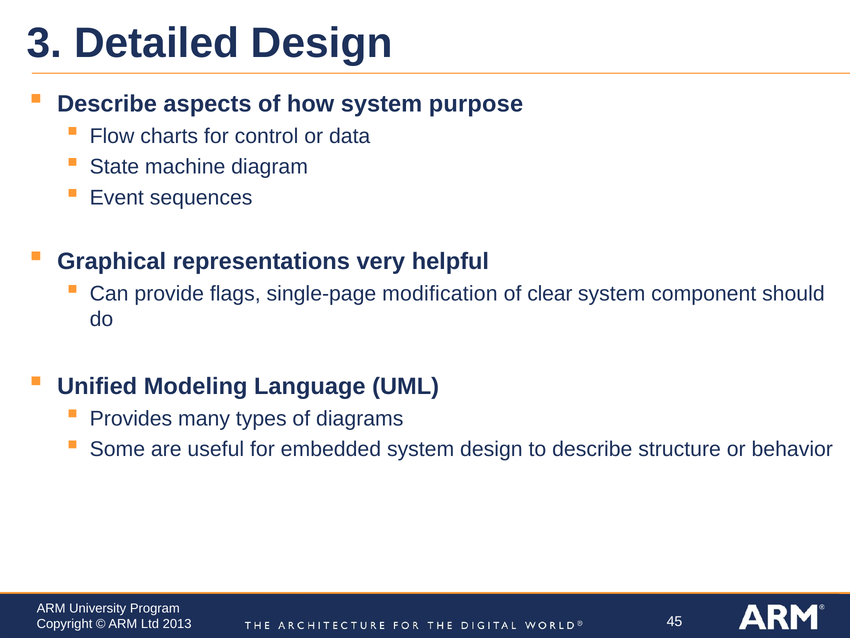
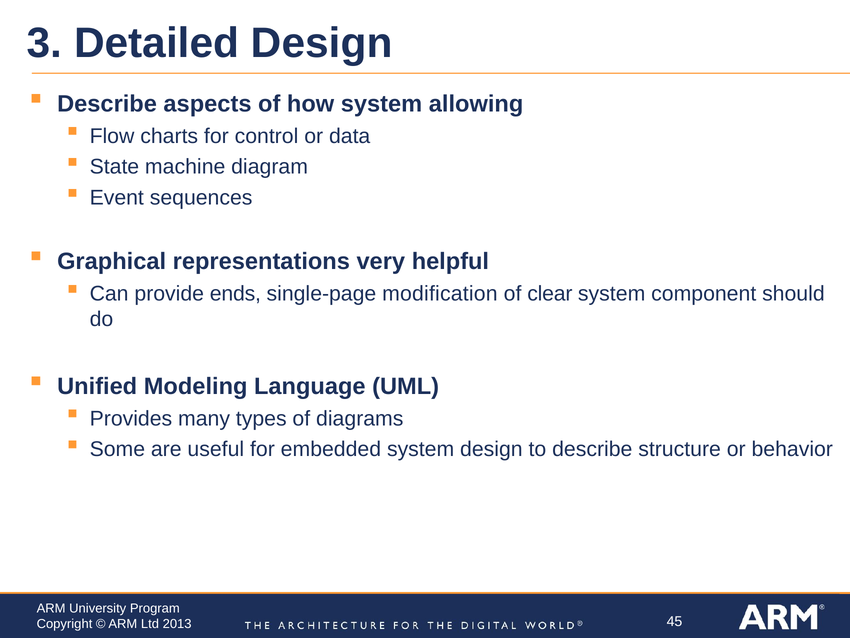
purpose: purpose -> allowing (476, 104)
flags: flags -> ends (235, 293)
